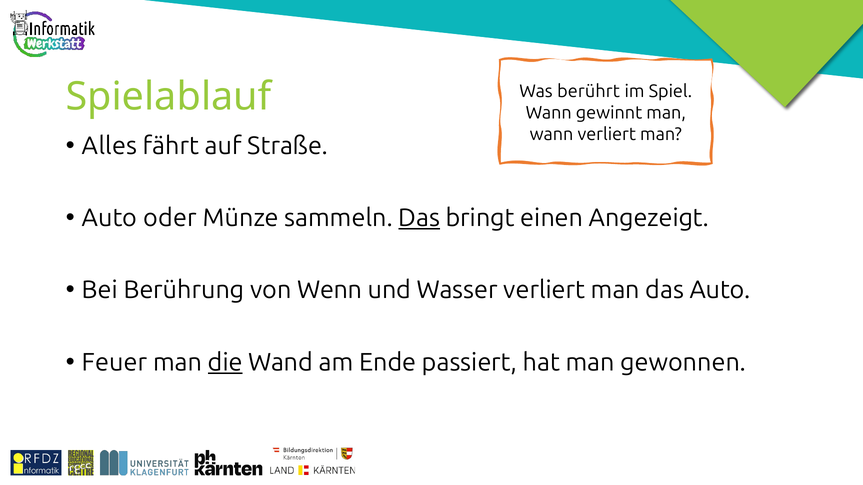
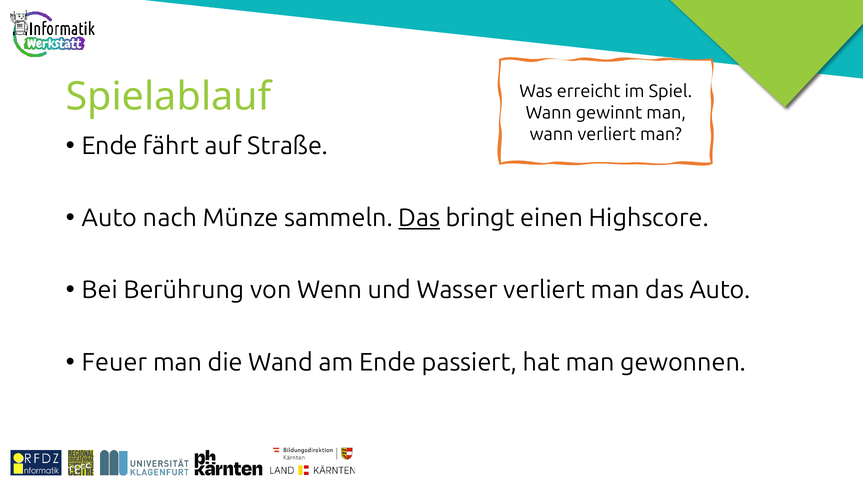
berührt: berührt -> erreicht (589, 91)
Alles: Alles -> Ende (110, 146)
oder: oder -> nach (170, 218)
Angezeigt: Angezeigt -> Highscore (649, 218)
die underline: present -> none (225, 363)
